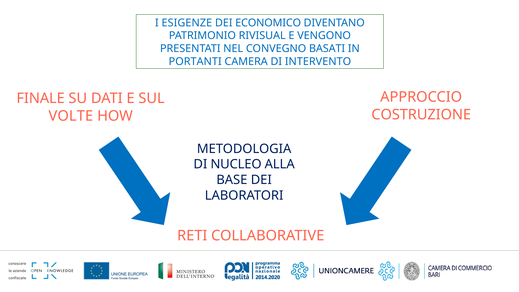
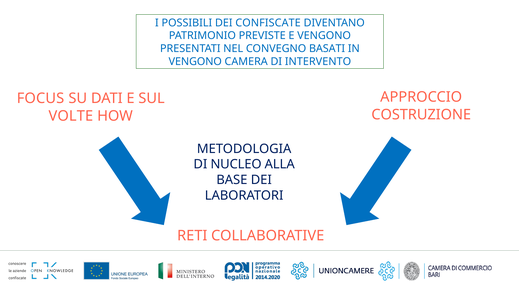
ESIGENZE: ESIGENZE -> POSSIBILI (187, 23)
ECONOMICO: ECONOMICO -> CONFISCATE (268, 23)
RIVISUAL: RIVISUAL -> PREVISTE (262, 36)
PORTANTI: PORTANTI -> VENGONO (195, 62)
FINALE: FINALE -> FOCUS (41, 98)
